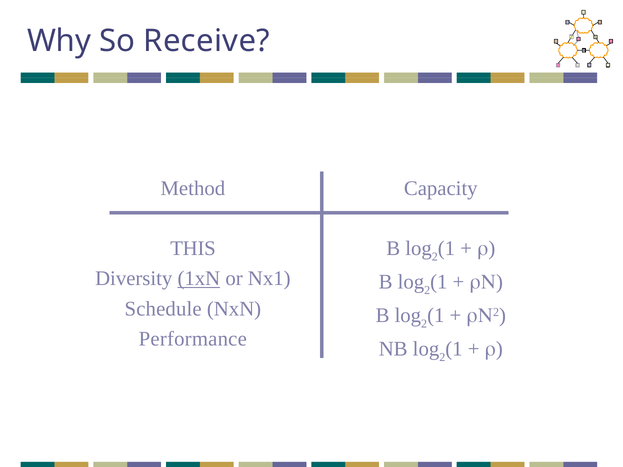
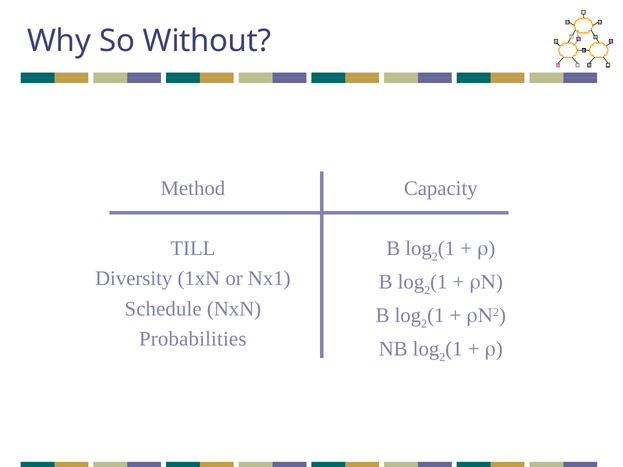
Receive: Receive -> Without (207, 41)
THIS: THIS -> TILL (193, 249)
1xN underline: present -> none (199, 279)
Performance: Performance -> Probabilities (193, 339)
